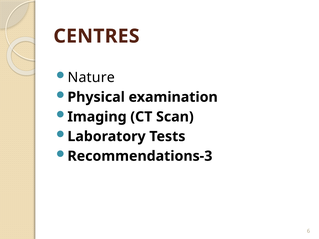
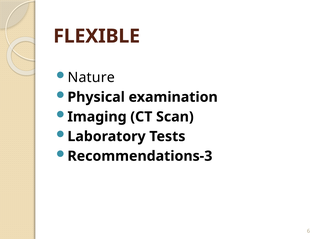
CENTRES: CENTRES -> FLEXIBLE (97, 36)
